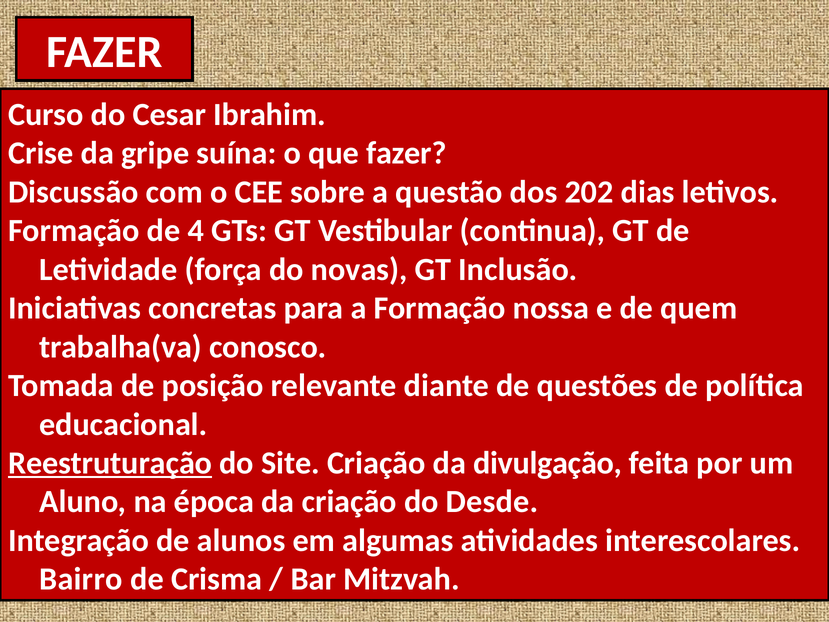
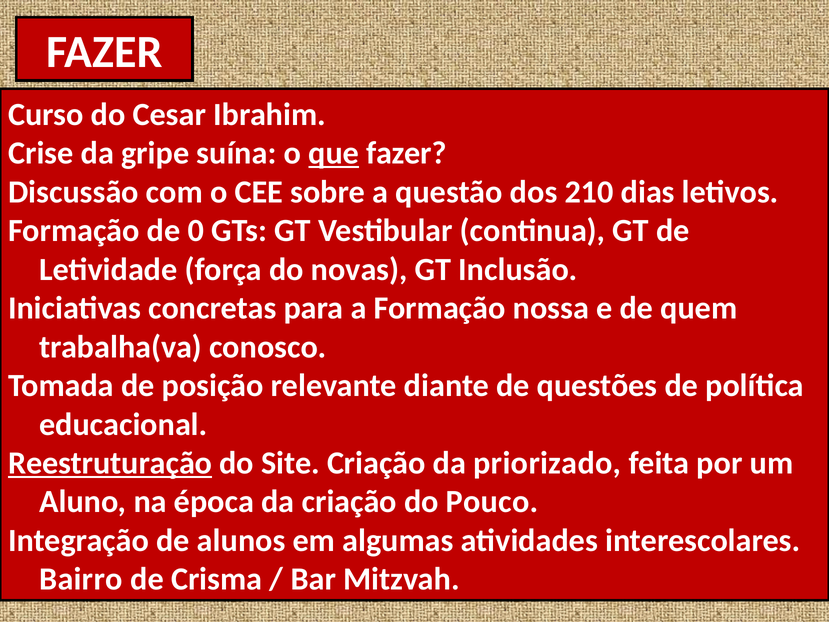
que underline: none -> present (334, 153)
202: 202 -> 210 (589, 192)
4: 4 -> 0 (196, 231)
divulgação: divulgação -> priorizado (547, 463)
Desde: Desde -> Pouco (492, 502)
